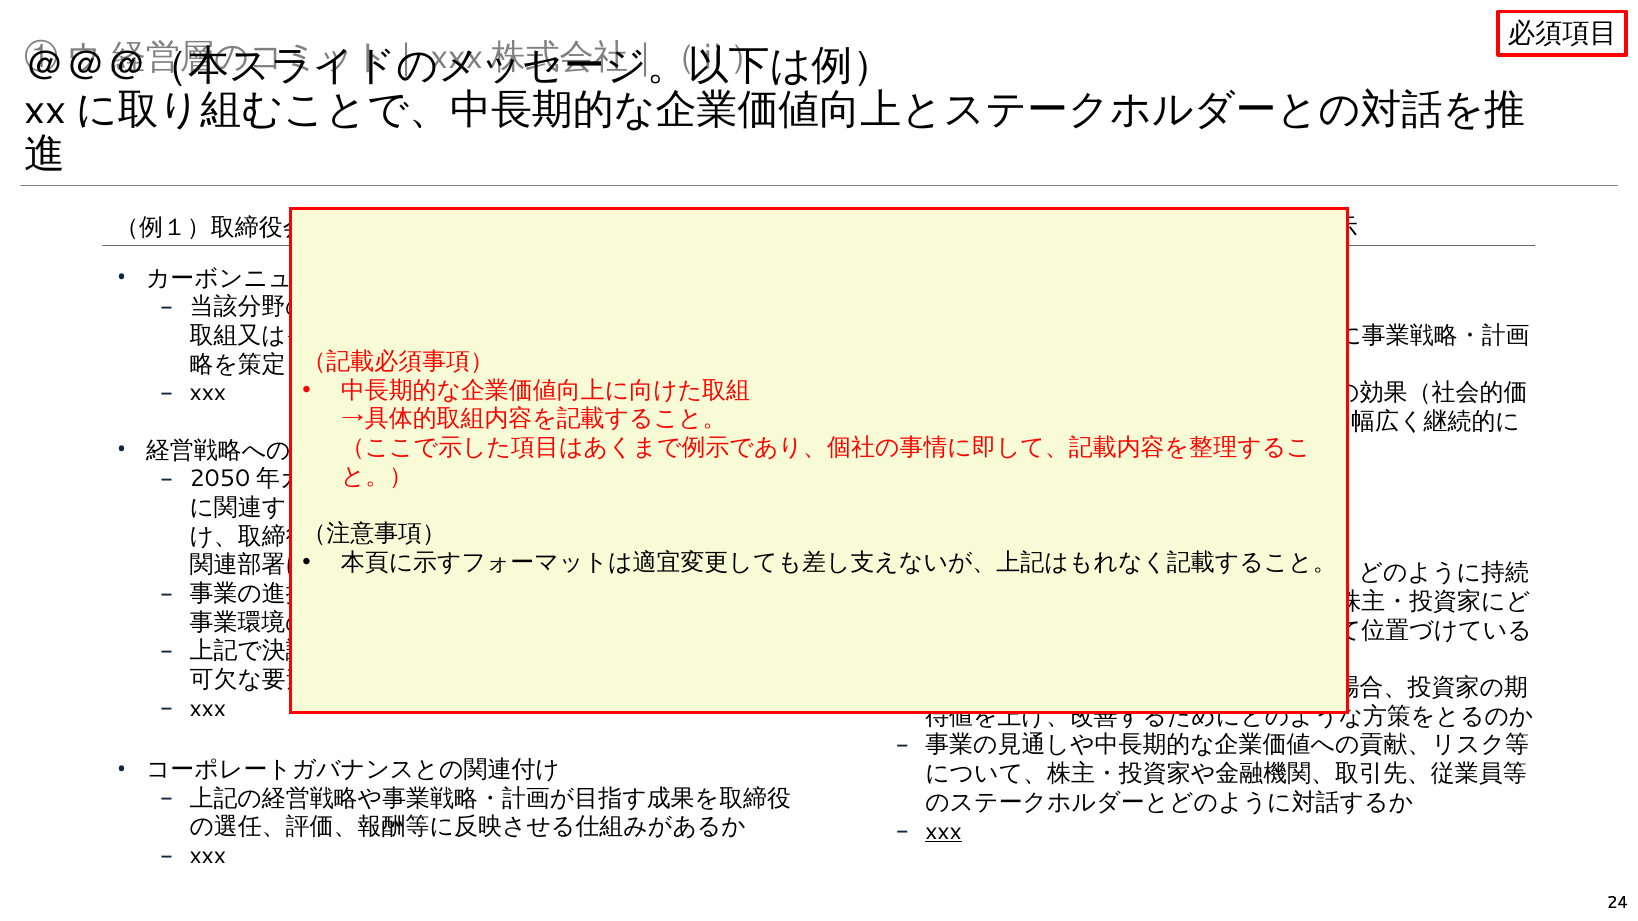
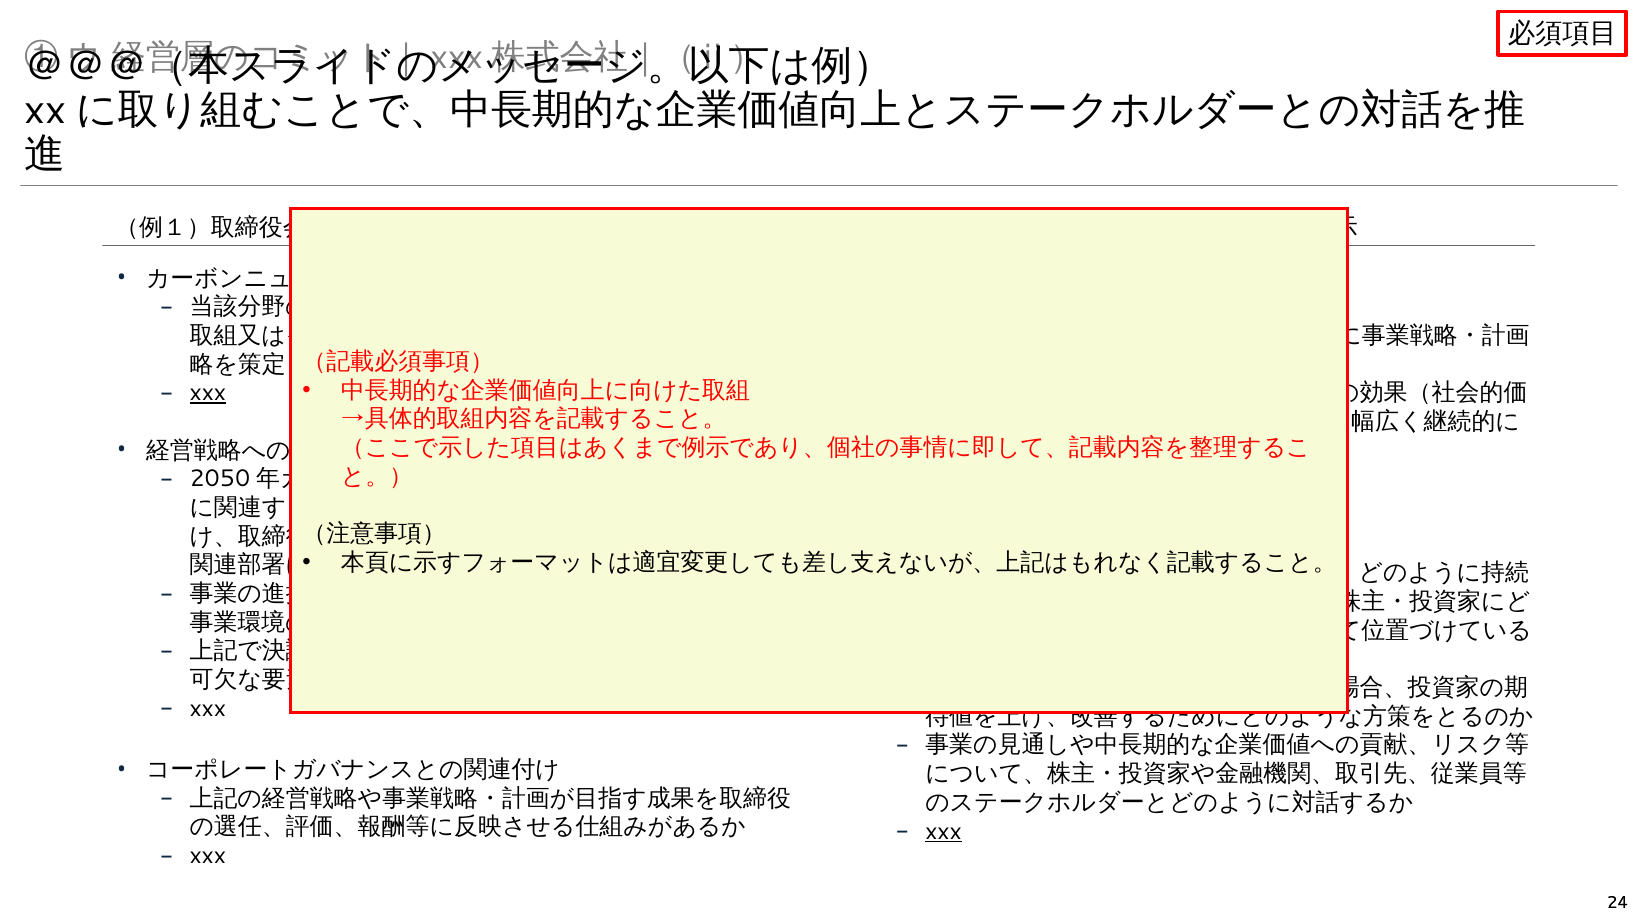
xxx underline: none -> present (208, 393)
